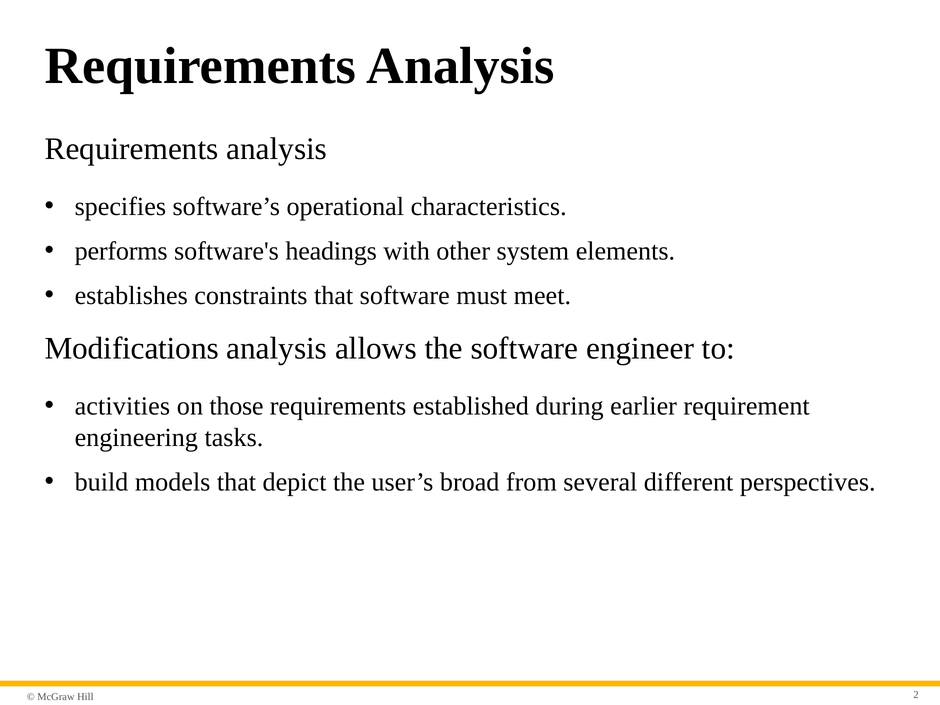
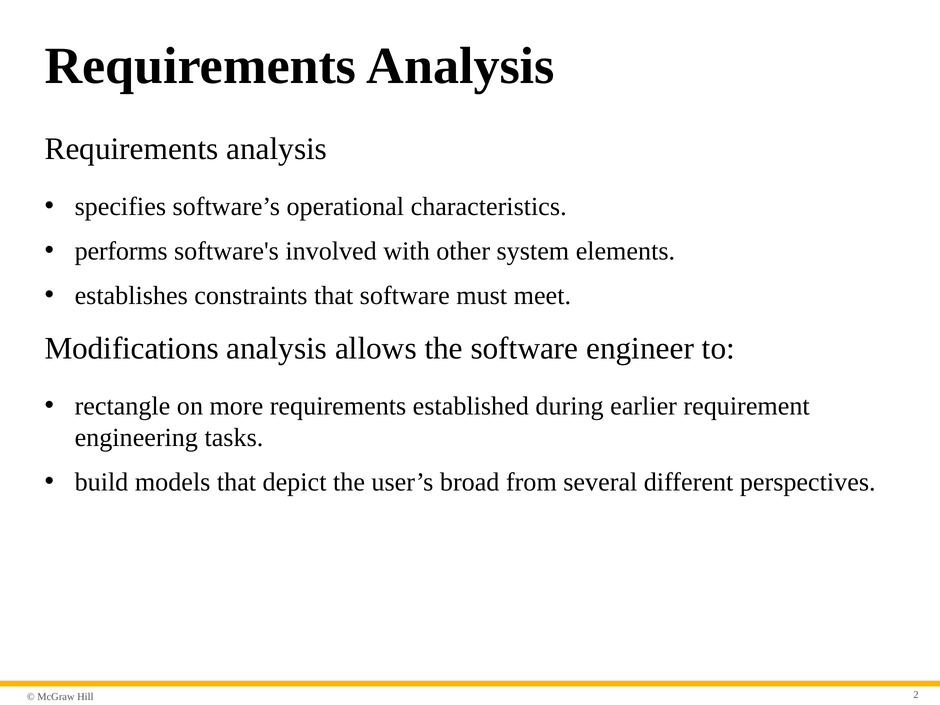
headings: headings -> involved (331, 251)
activities: activities -> rectangle (122, 406)
those: those -> more (236, 406)
